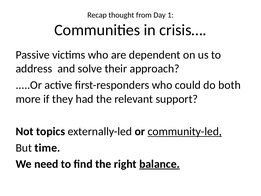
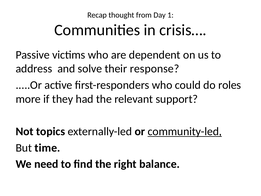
approach: approach -> response (155, 69)
both: both -> roles (230, 85)
balance underline: present -> none (160, 164)
